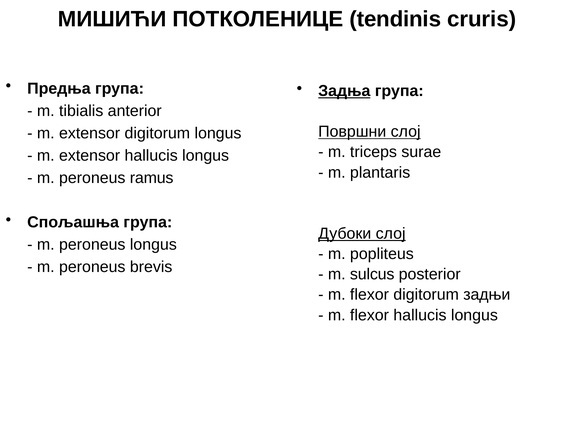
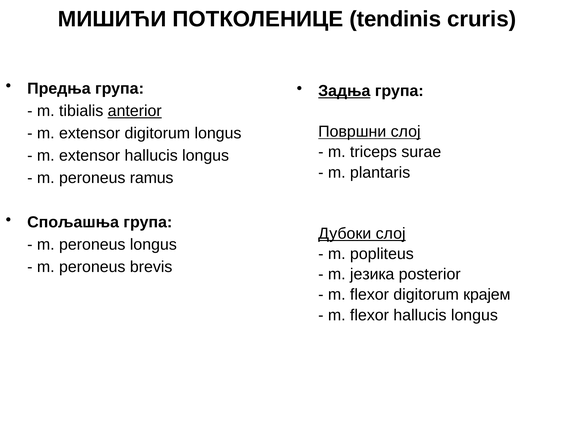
anterior underline: none -> present (135, 111)
sulcus: sulcus -> језика (372, 274)
задњи: задњи -> крајем (487, 295)
